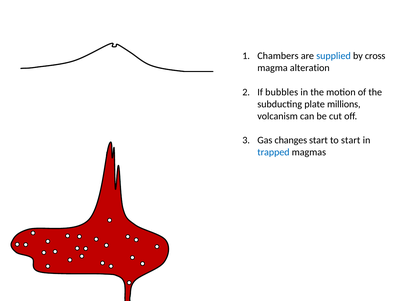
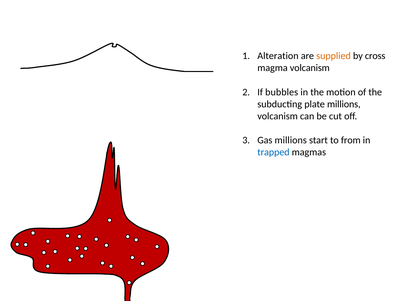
Chambers: Chambers -> Alteration (278, 56)
supplied colour: blue -> orange (334, 56)
magma alteration: alteration -> volcanism (310, 68)
Gas changes: changes -> millions (291, 140)
to start: start -> from (351, 140)
